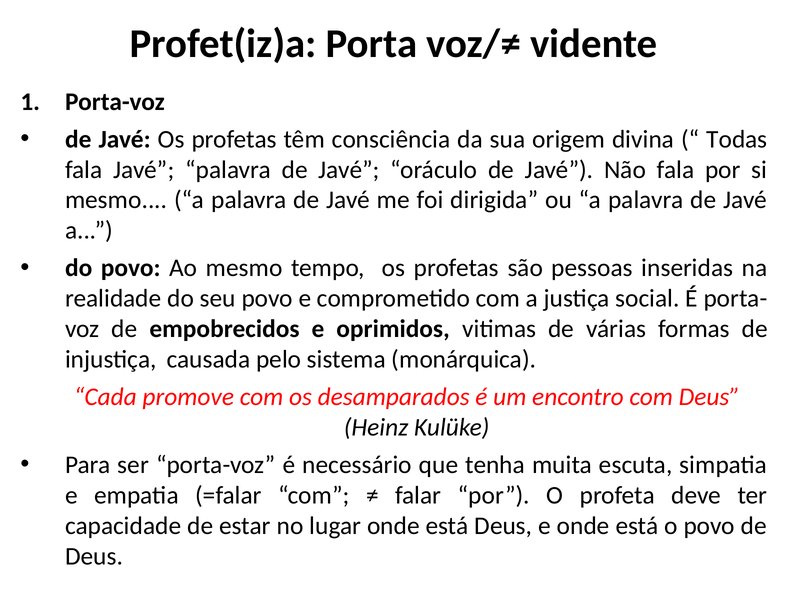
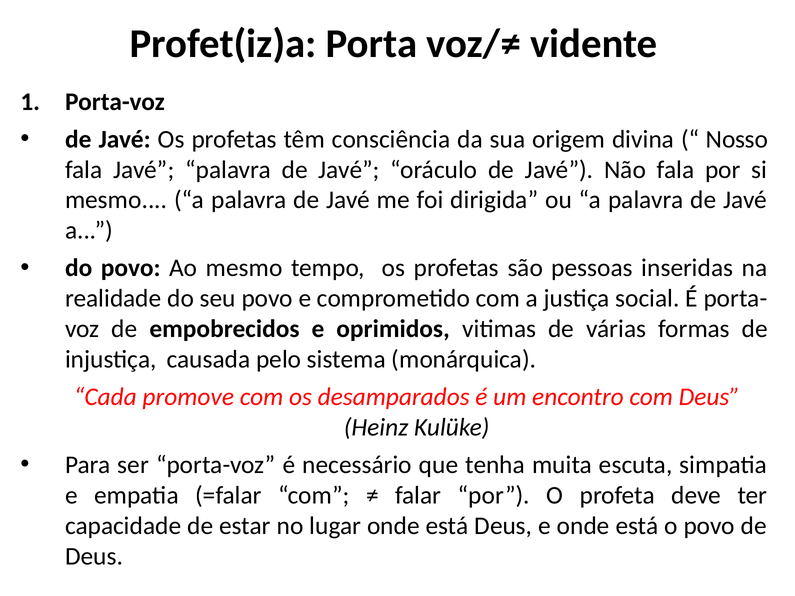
Todas: Todas -> Nosso (737, 139)
